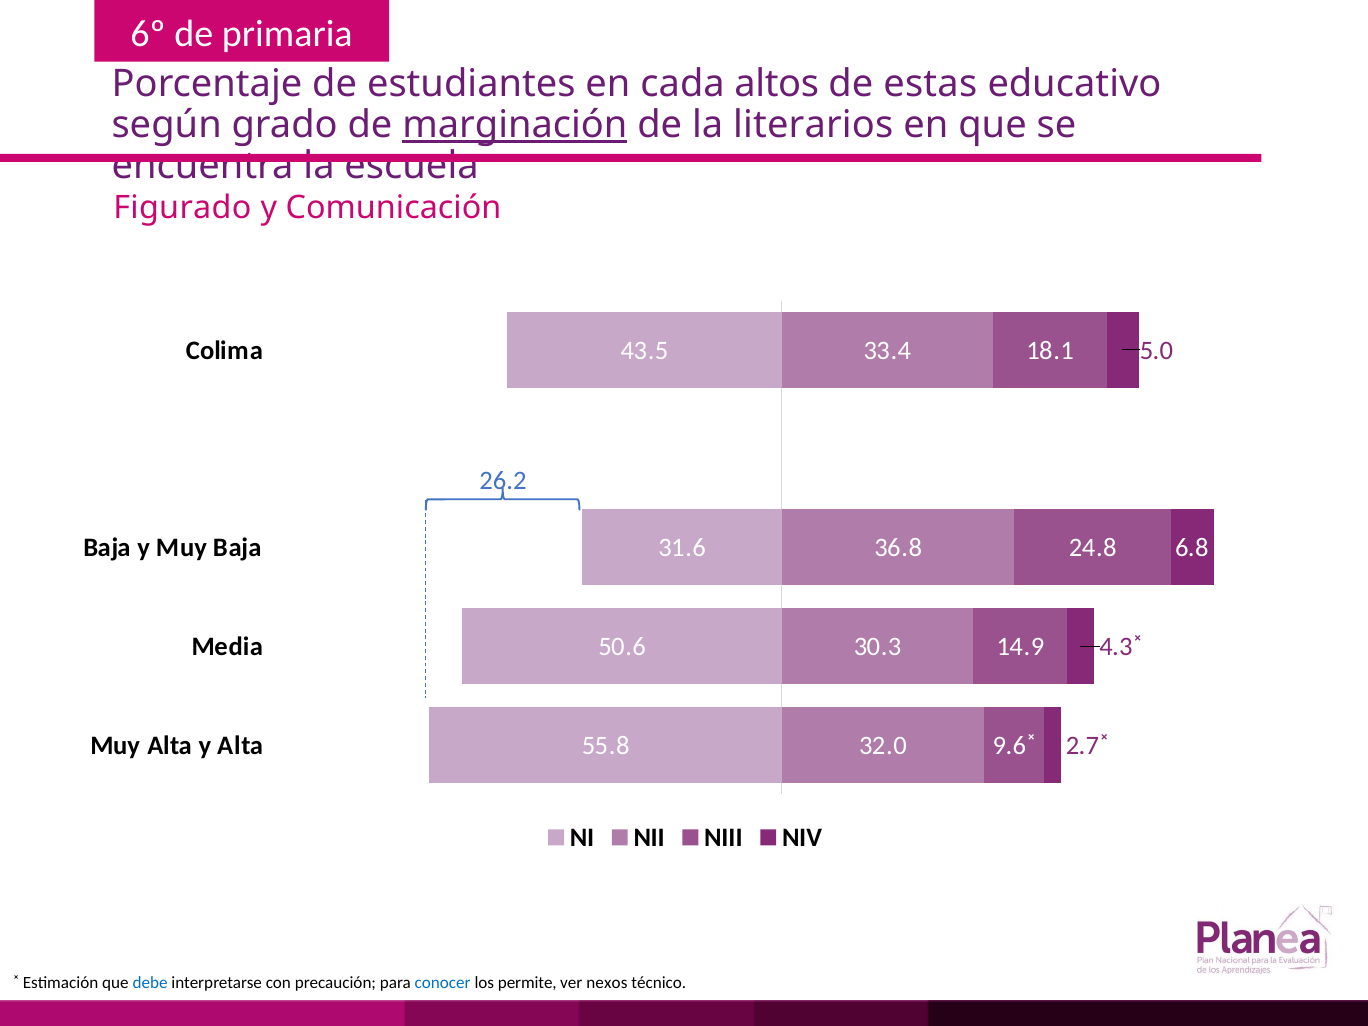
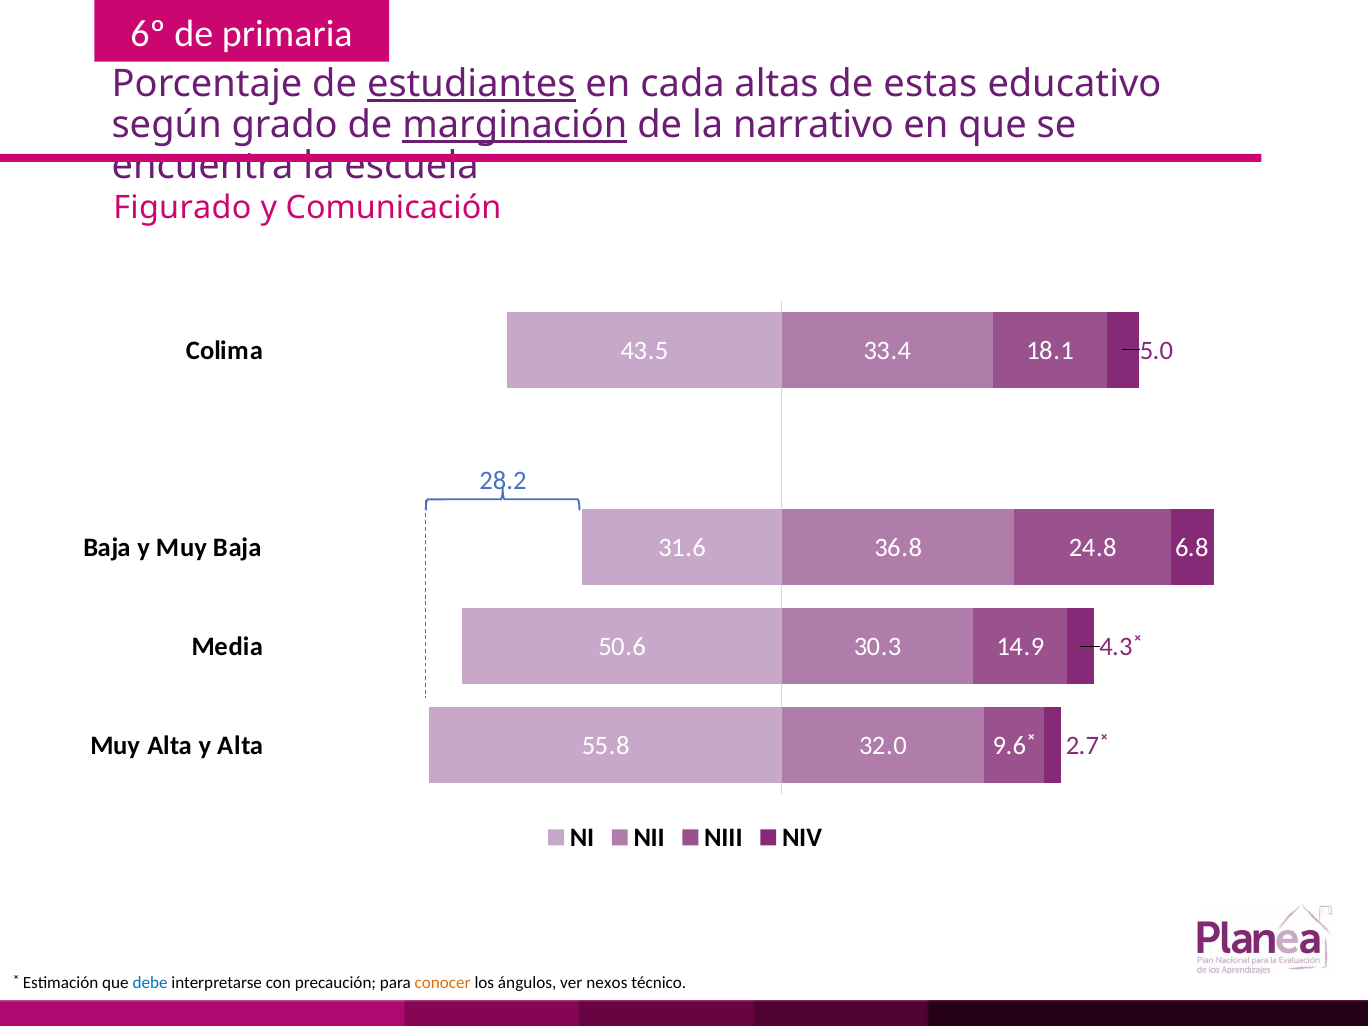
estudiantes underline: none -> present (471, 84)
altos: altos -> altas (777, 84)
literarios: literarios -> narrativo (814, 125)
26.2: 26.2 -> 28.2 (503, 481)
conocer colour: blue -> orange (443, 983)
permite: permite -> ángulos (527, 983)
